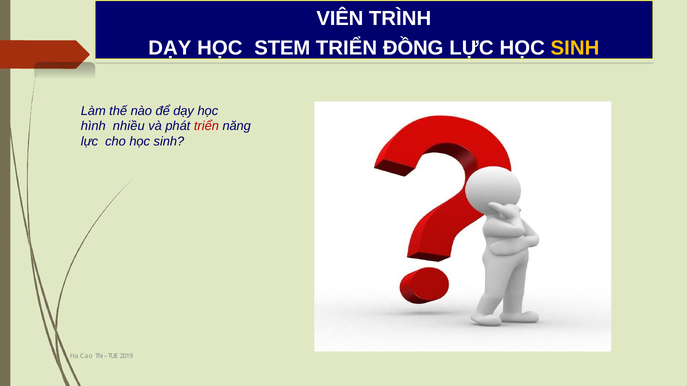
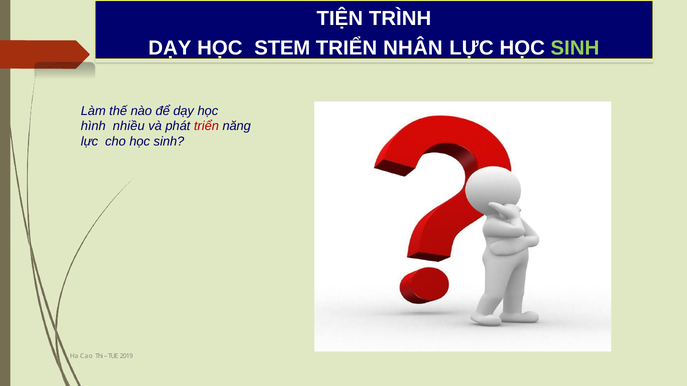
VIÊN: VIÊN -> TIỆN (340, 18)
ĐỒNG: ĐỒNG -> NHÂN (413, 48)
SINH colour: yellow -> light green (575, 48)
